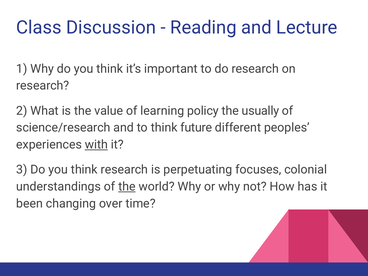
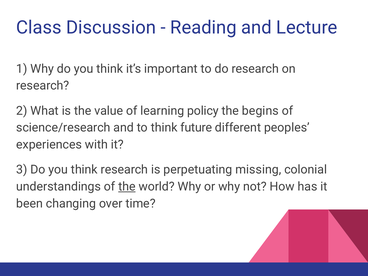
usually: usually -> begins (260, 111)
with underline: present -> none (96, 145)
focuses: focuses -> missing (258, 170)
